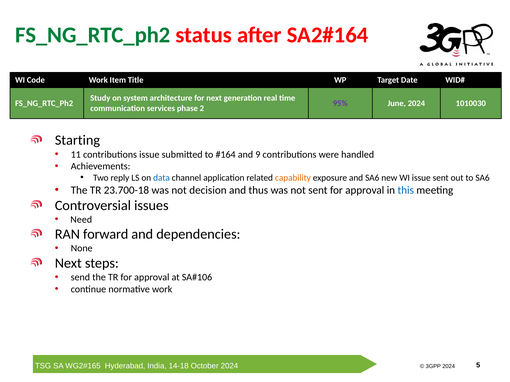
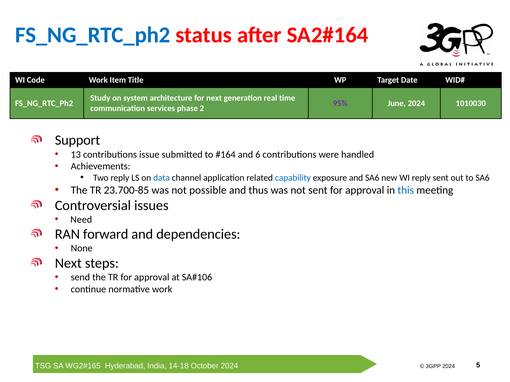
FS_NG_RTC_ph2 colour: green -> blue (93, 35)
Starting: Starting -> Support (78, 141)
11: 11 -> 13 (76, 155)
9: 9 -> 6 (258, 155)
capability colour: orange -> blue (293, 178)
WI issue: issue -> reply (421, 178)
23.700-18: 23.700-18 -> 23.700-85 (126, 190)
decision: decision -> possible (208, 190)
